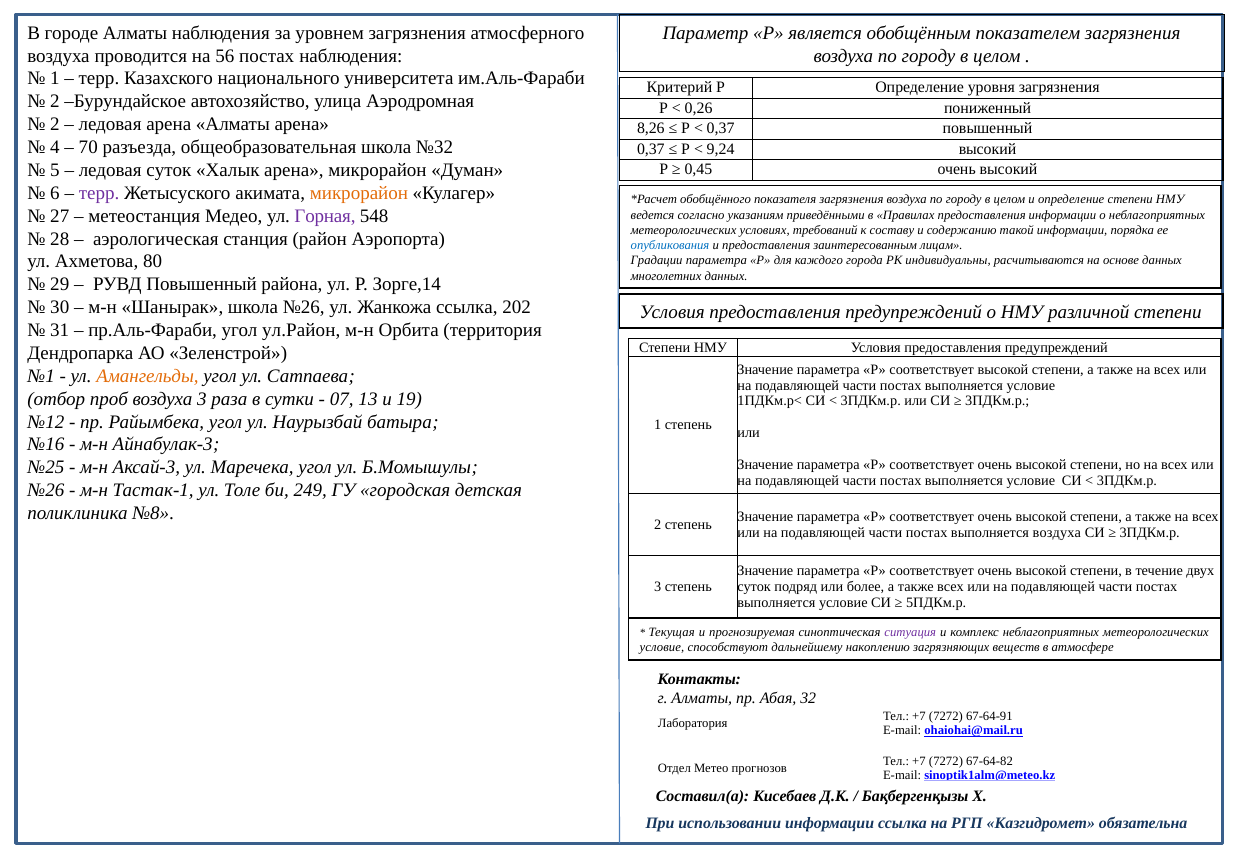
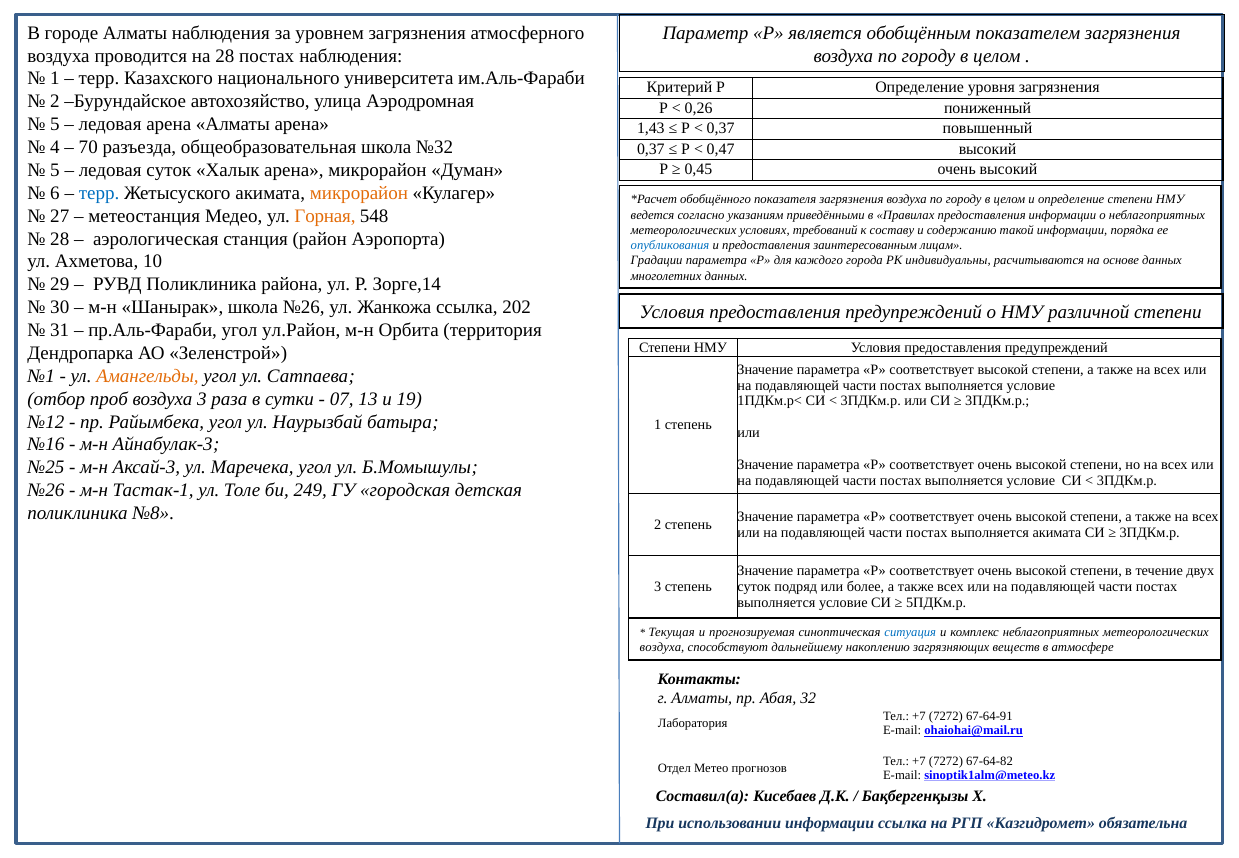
на 56: 56 -> 28 (225, 56)
2: 2 -> 5 (55, 124)
8,26: 8,26 -> 1,43 (651, 129)
9,24: 9,24 -> 0,47 (721, 149)
терр colour: purple -> blue (99, 193)
Горная colour: purple -> orange (325, 216)
80: 80 -> 10 (153, 262)
РУВД Повышенный: Повышенный -> Поликлиника (201, 284)
выполняется воздуха: воздуха -> акимата (1057, 533)
ситуация colour: purple -> blue (910, 632)
условие: условие -> воздуха (662, 647)
